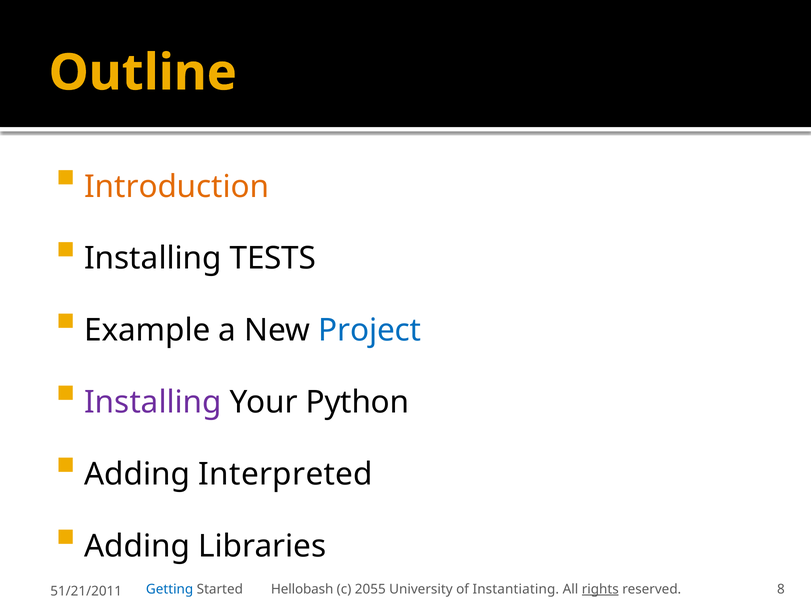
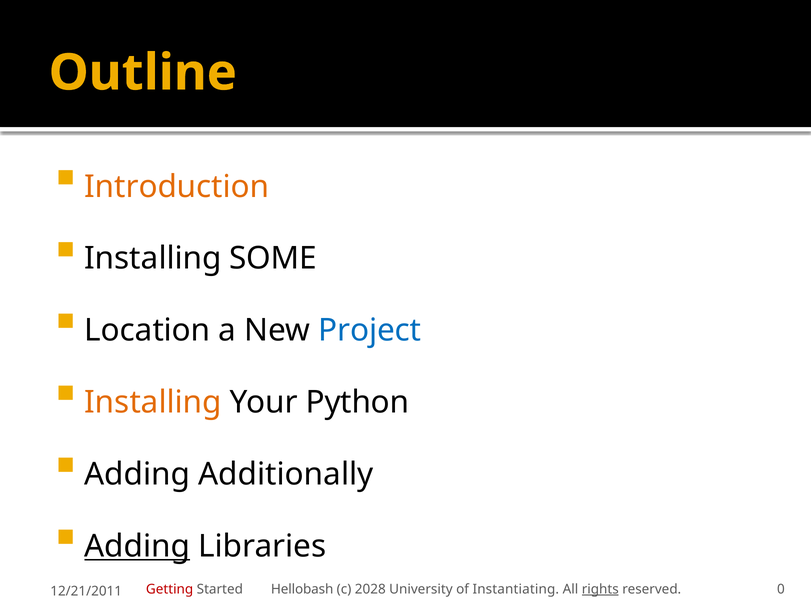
TESTS: TESTS -> SOME (273, 259)
Example: Example -> Location (147, 331)
Installing colour: purple -> orange (153, 402)
Interpreted: Interpreted -> Additionally (286, 474)
Adding underline: none -> present (137, 546)
Getting colour: blue -> red (170, 589)
2055: 2055 -> 2028 (370, 589)
8: 8 -> 0 (781, 589)
51/21/2011: 51/21/2011 -> 12/21/2011 (86, 592)
